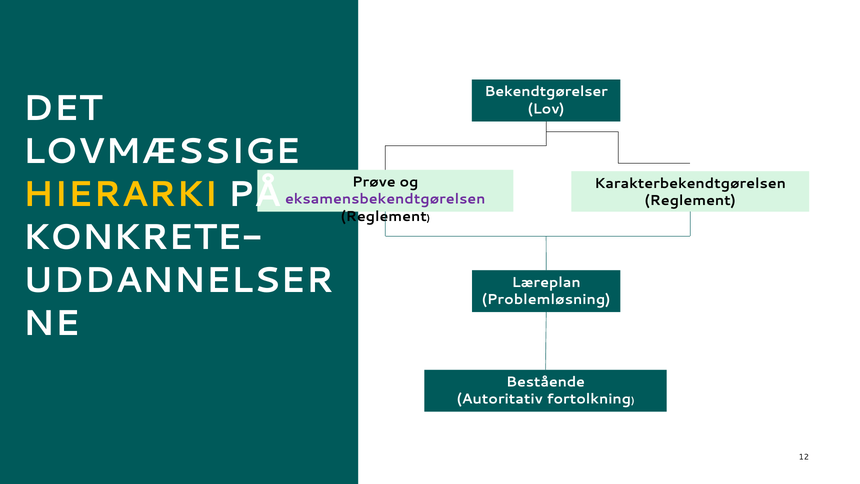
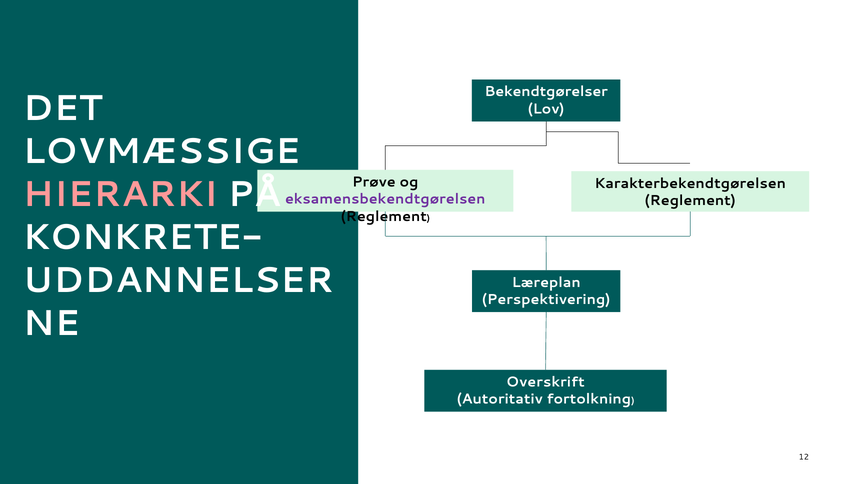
HIERARKI colour: yellow -> pink (120, 194)
Problemløsning: Problemløsning -> Perspektivering (546, 299)
Bestående: Bestående -> Overskrift (545, 382)
